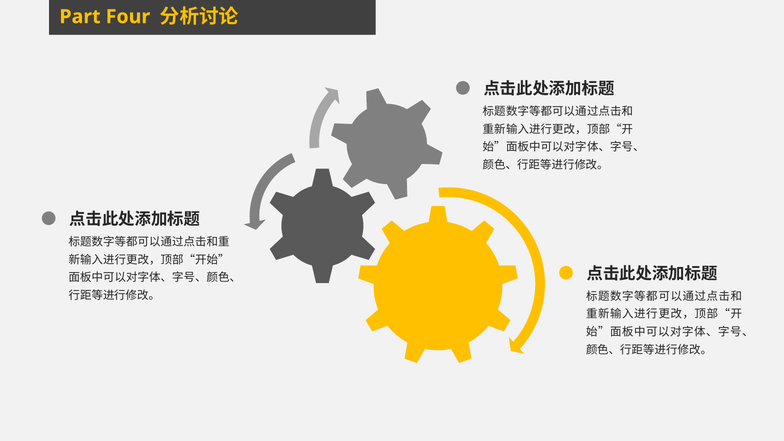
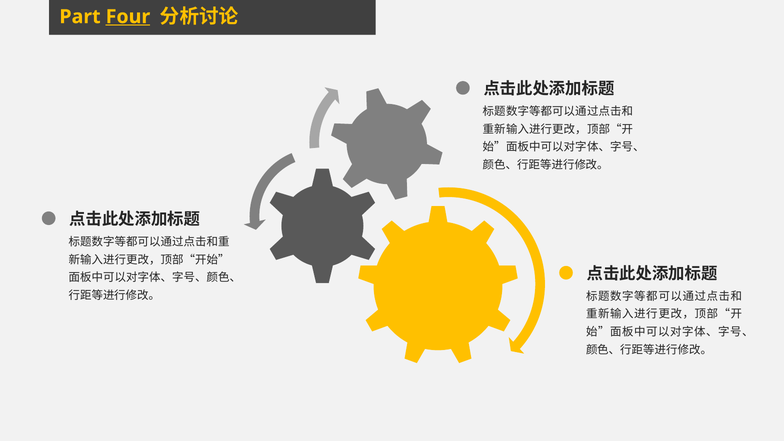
Four underline: none -> present (128, 17)
